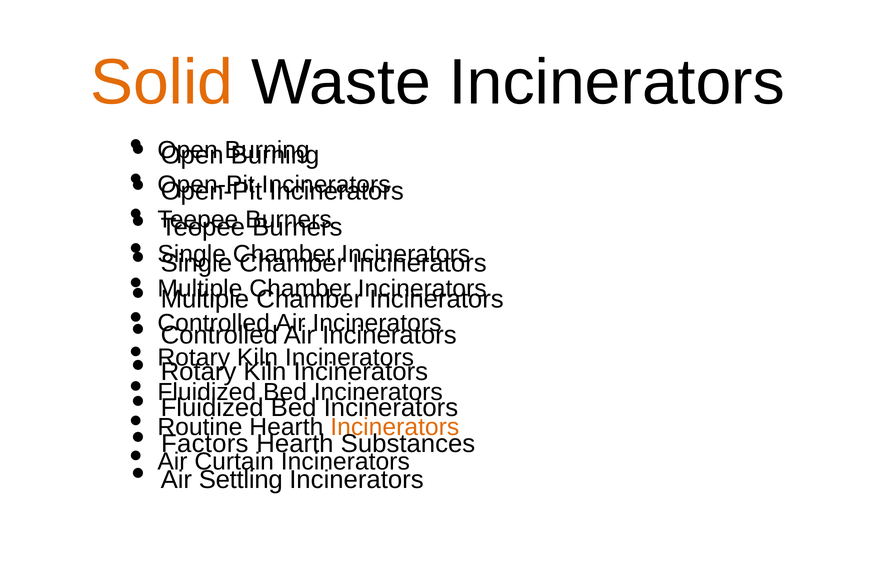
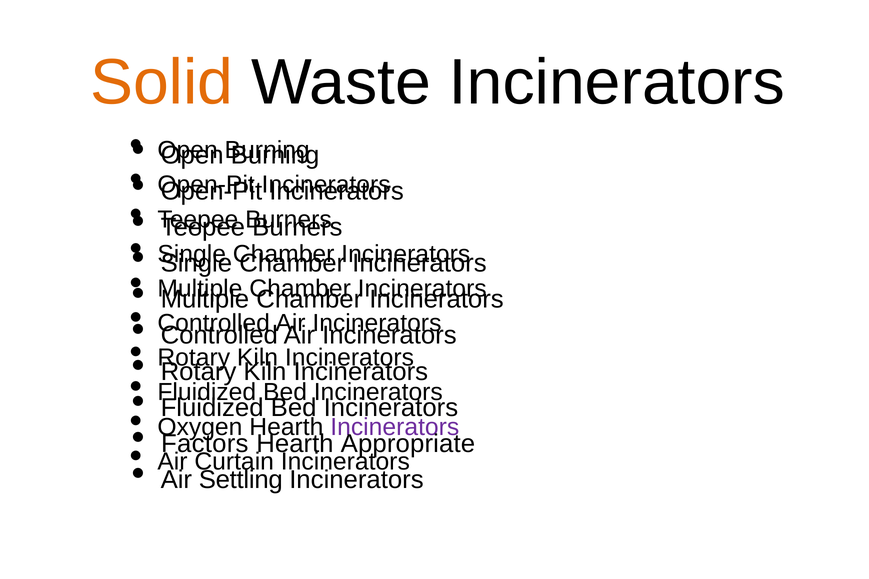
Routine: Routine -> Oxygen (200, 427)
Incinerators colour: orange -> purple (395, 427)
Substances: Substances -> Appropriate (408, 444)
